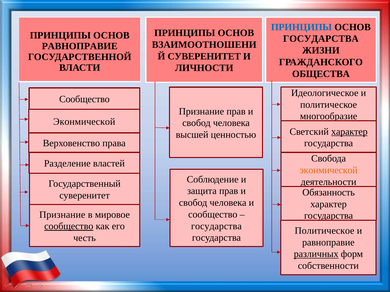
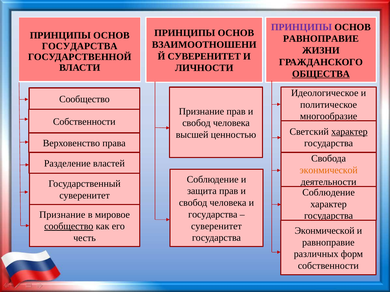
ПРИНЦИПЫ colour: blue -> purple (301, 27)
ГОСУДАРСТВА: ГОСУДАРСТВА -> РАВНОПРАВИЕ (321, 39)
РАВНОПРАВИЕ: РАВНОПРАВИЕ -> ГОСУДАРСТВА (80, 46)
ОБЩЕСТВА underline: none -> present (321, 74)
Эконмической: Эконмической -> Собственности (84, 122)
Обязанность: Обязанность -> Соблюдение (329, 193)
сообщество: сообщество -> государства (213, 215)
государства: государства -> суверенитет (216, 226)
Политическое: Политическое -> Эконмической (325, 231)
различных underline: present -> none (316, 254)
